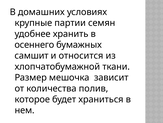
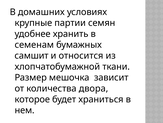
осеннего: осеннего -> семенам (34, 45)
полив: полив -> двора (94, 88)
